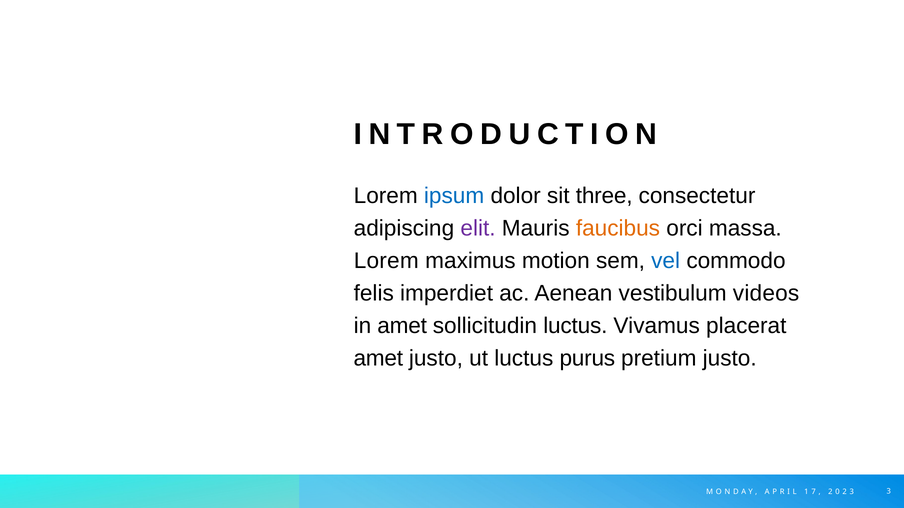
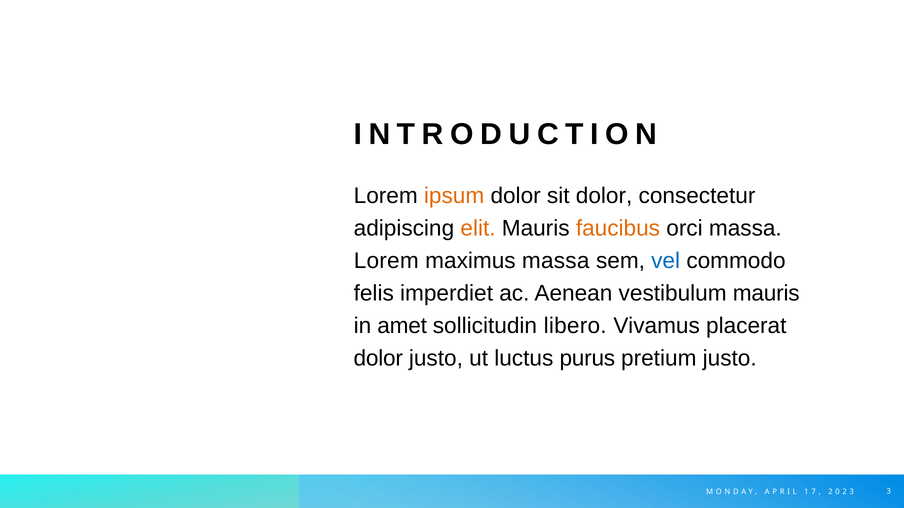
ipsum colour: blue -> orange (454, 196)
sit three: three -> dolor (604, 196)
elit colour: purple -> orange (478, 229)
maximus motion: motion -> massa (556, 261)
vestibulum videos: videos -> mauris (766, 294)
sollicitudin luctus: luctus -> libero (575, 326)
amet: amet -> dolor (378, 359)
